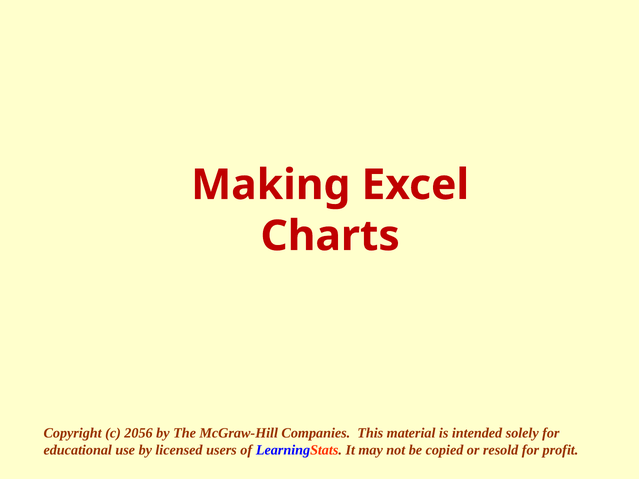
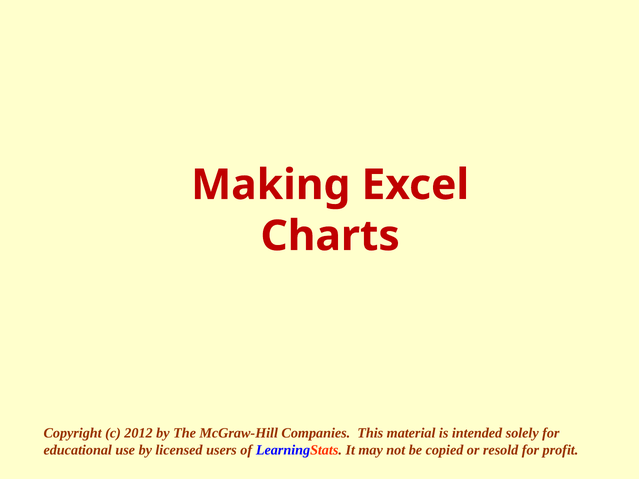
2056: 2056 -> 2012 (139, 433)
